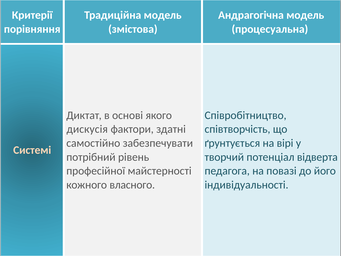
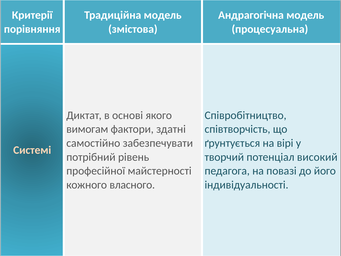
дискусія: дискусія -> вимогам (87, 129)
відверта: відверта -> високий (317, 157)
